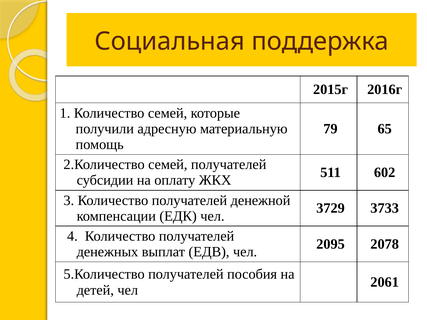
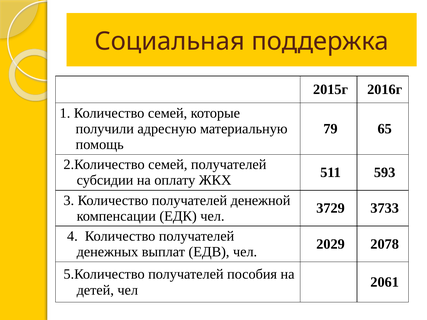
602: 602 -> 593 (385, 173)
2095: 2095 -> 2029 (331, 244)
